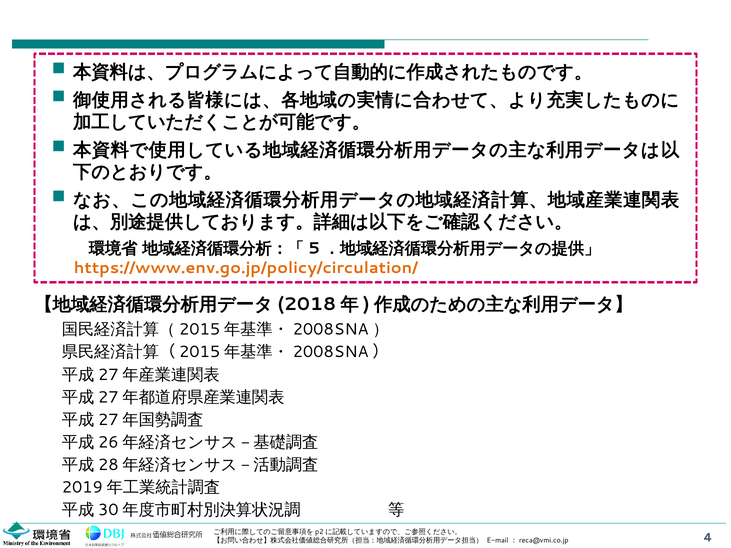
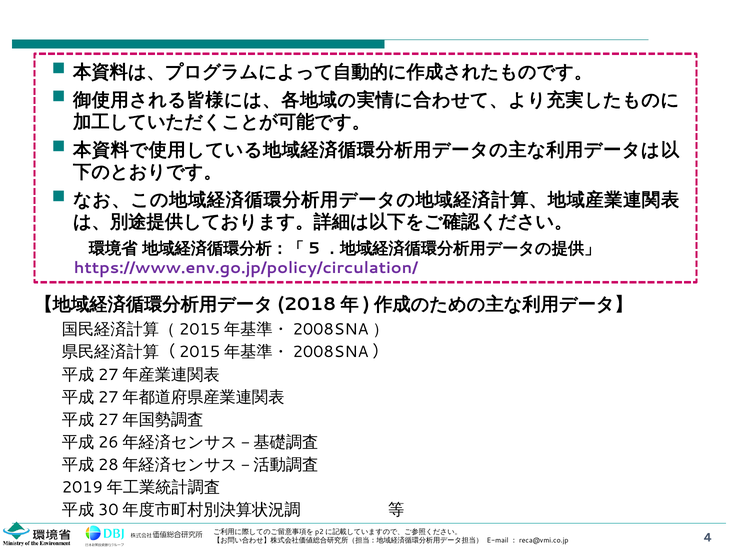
https://www.env.go.jp/policy/circulation/ colour: orange -> purple (246, 268)
